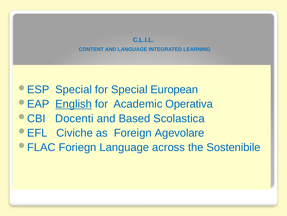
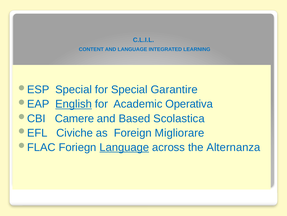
European: European -> Garantire (174, 89)
Docenti: Docenti -> Camere (74, 118)
Agevolare: Agevolare -> Migliorare (179, 132)
Language underline: none -> present (124, 147)
Sostenibile: Sostenibile -> Alternanza (233, 147)
